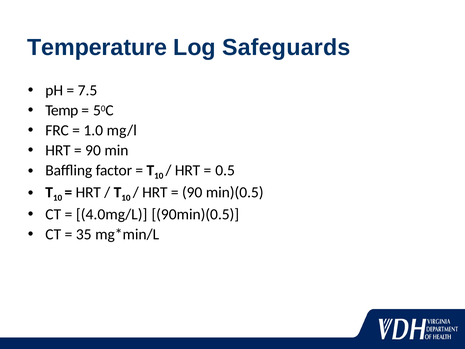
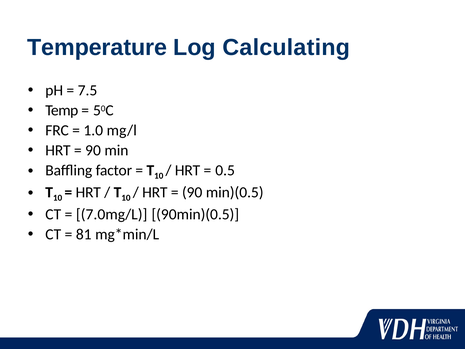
Safeguards: Safeguards -> Calculating (286, 47)
4.0mg/L: 4.0mg/L -> 7.0mg/L (112, 214)
35: 35 -> 81 (84, 234)
